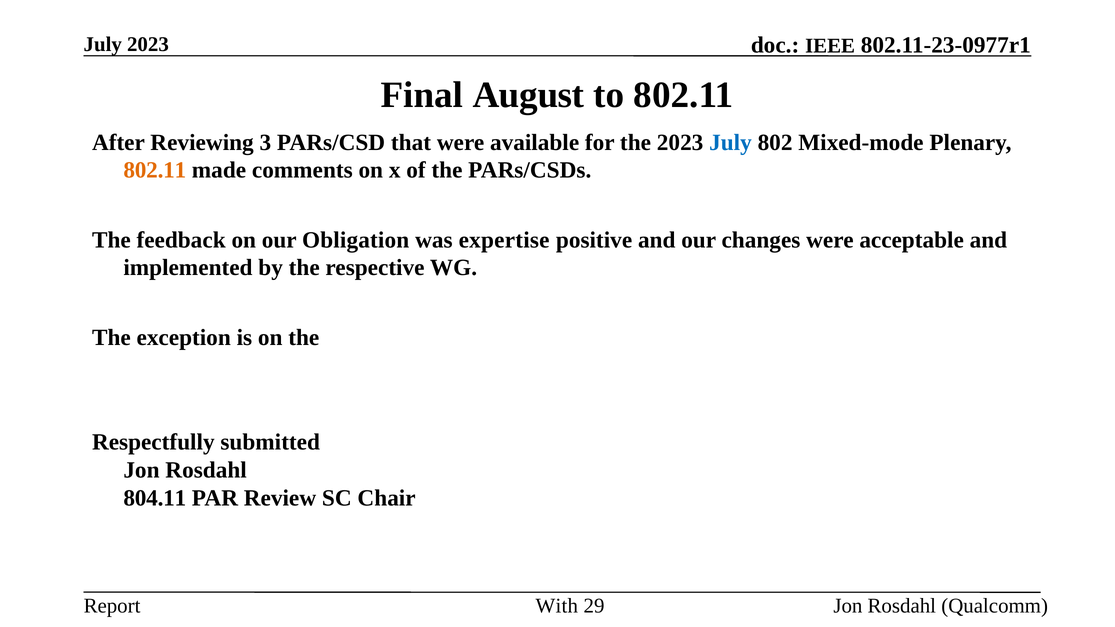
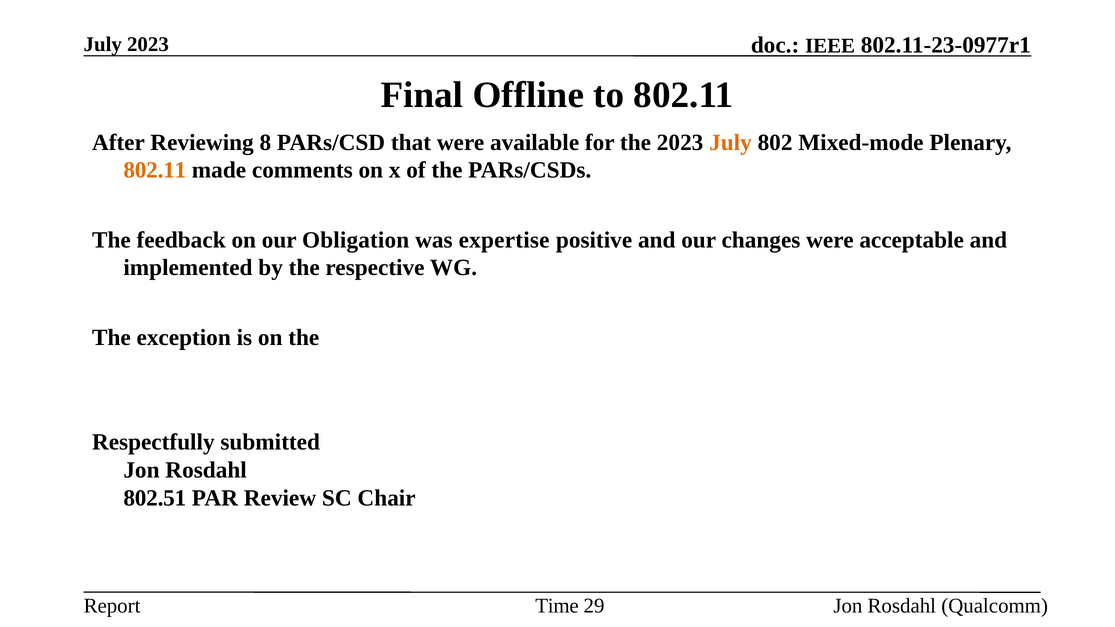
August: August -> Offline (528, 95)
3: 3 -> 8 (265, 142)
July colour: blue -> orange (731, 142)
804.11: 804.11 -> 802.51 (155, 498)
With: With -> Time (557, 606)
